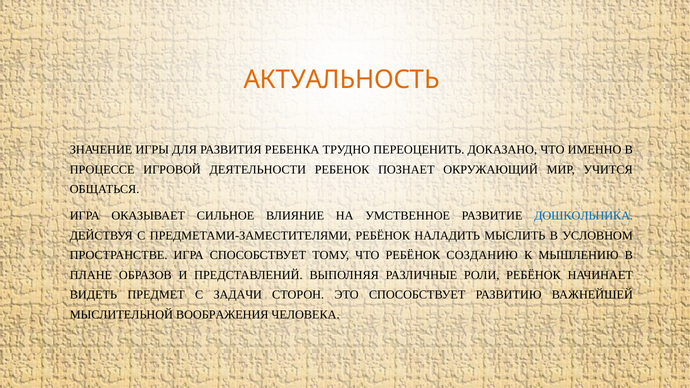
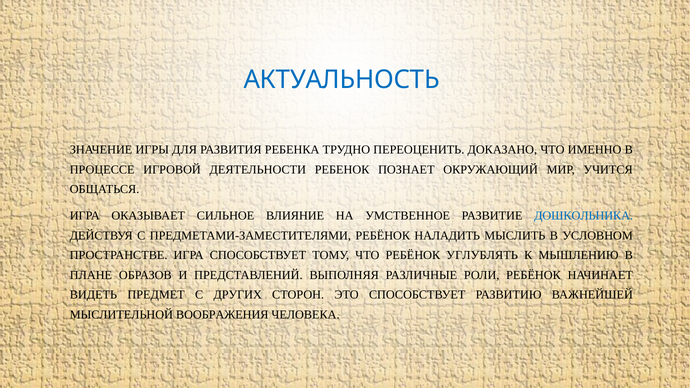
АКТУАЛЬНОСТЬ colour: orange -> blue (342, 80)
СОЗДАНИЮ: СОЗДАНИЮ -> УГЛУБЛЯТЬ (482, 255)
ЗАДАЧИ: ЗАДАЧИ -> ДРУГИХ (238, 295)
